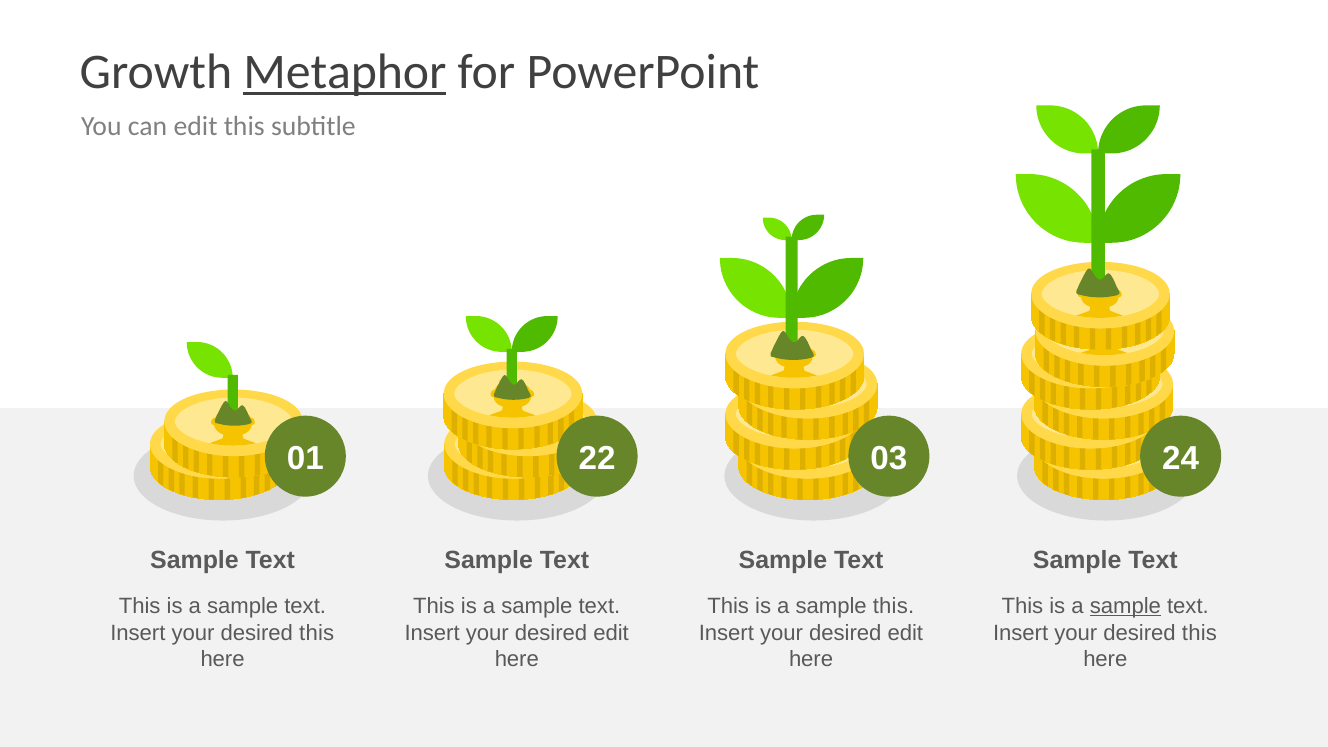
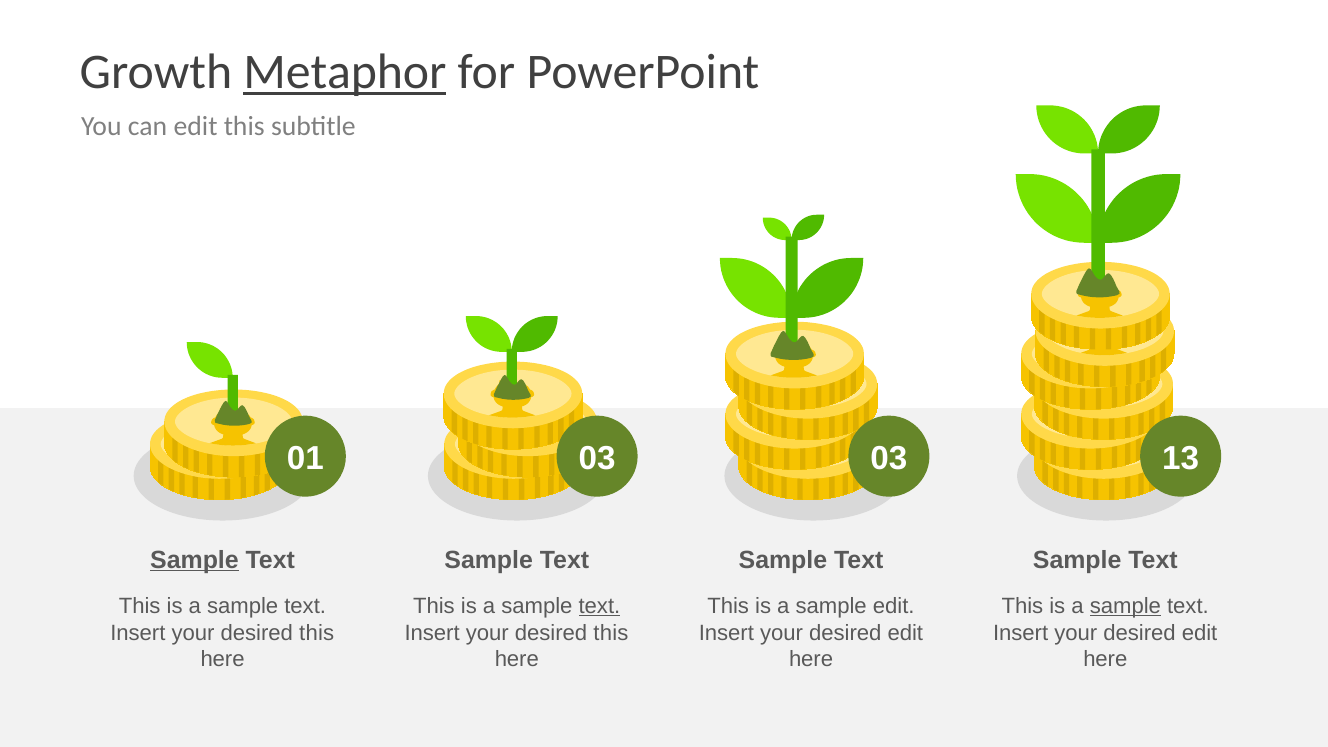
01 22: 22 -> 03 (597, 459)
24: 24 -> 13 (1181, 459)
Sample underline: none -> present (194, 560)
text underline: none -> present (599, 606)
sample this: this -> edit (894, 606)
edit: edit -> this (611, 633)
this: this -> edit (1200, 633)
